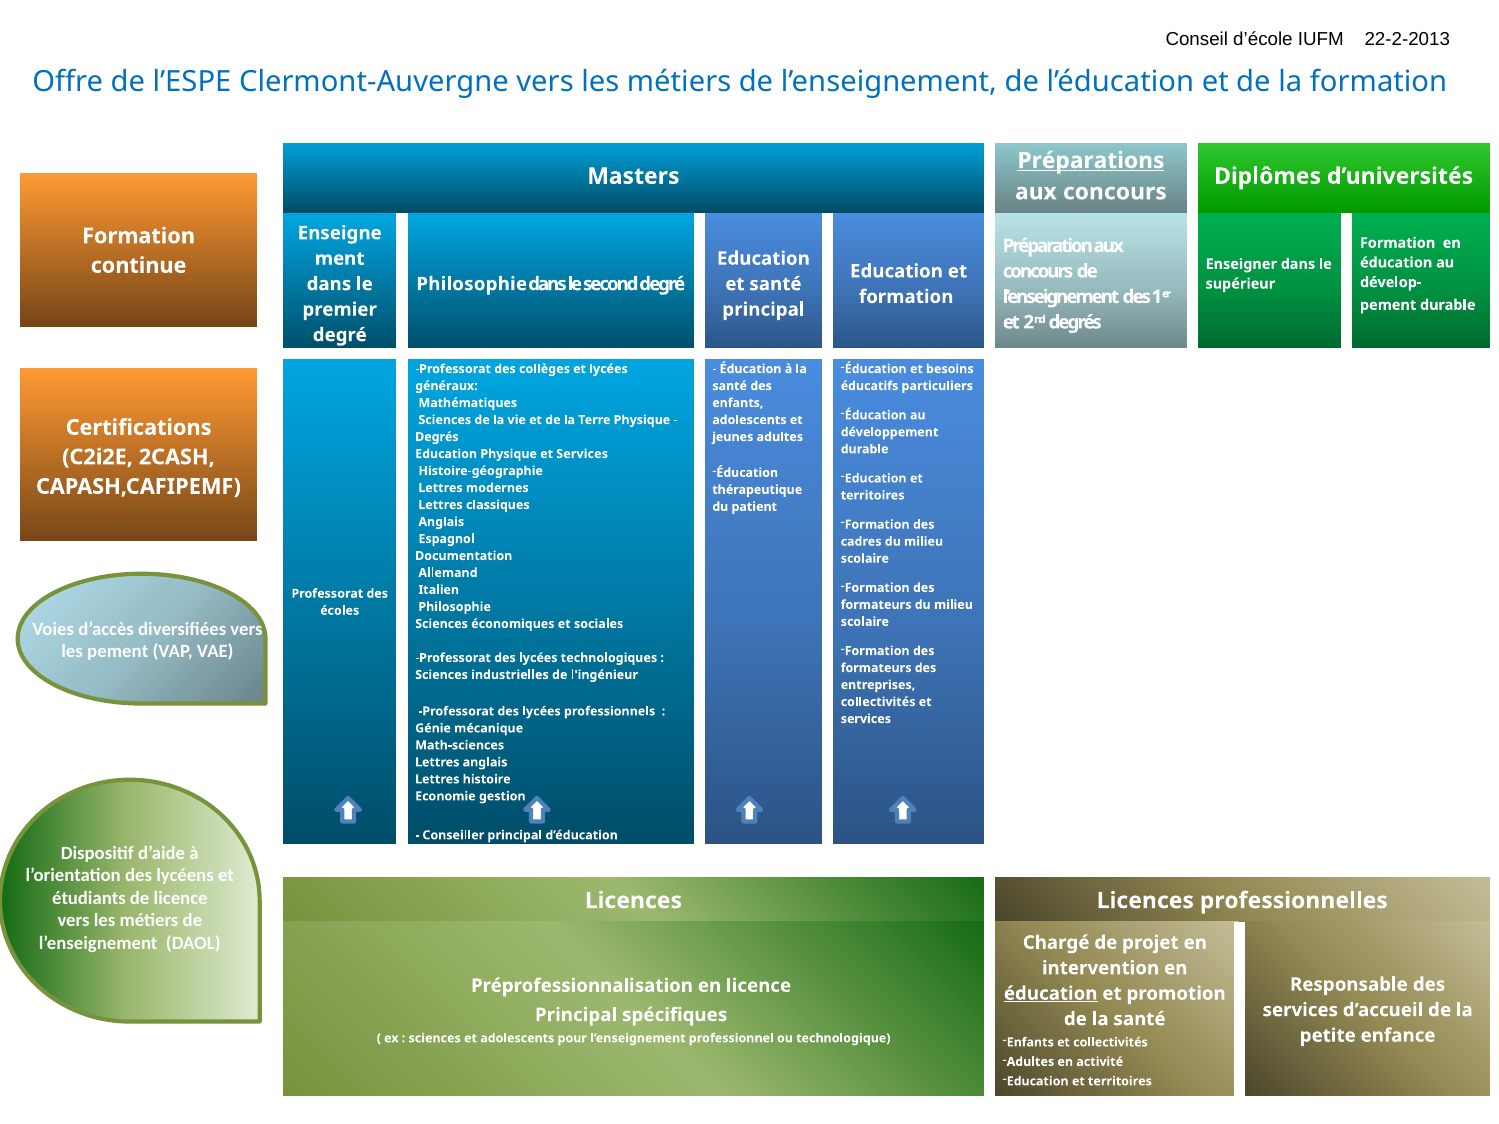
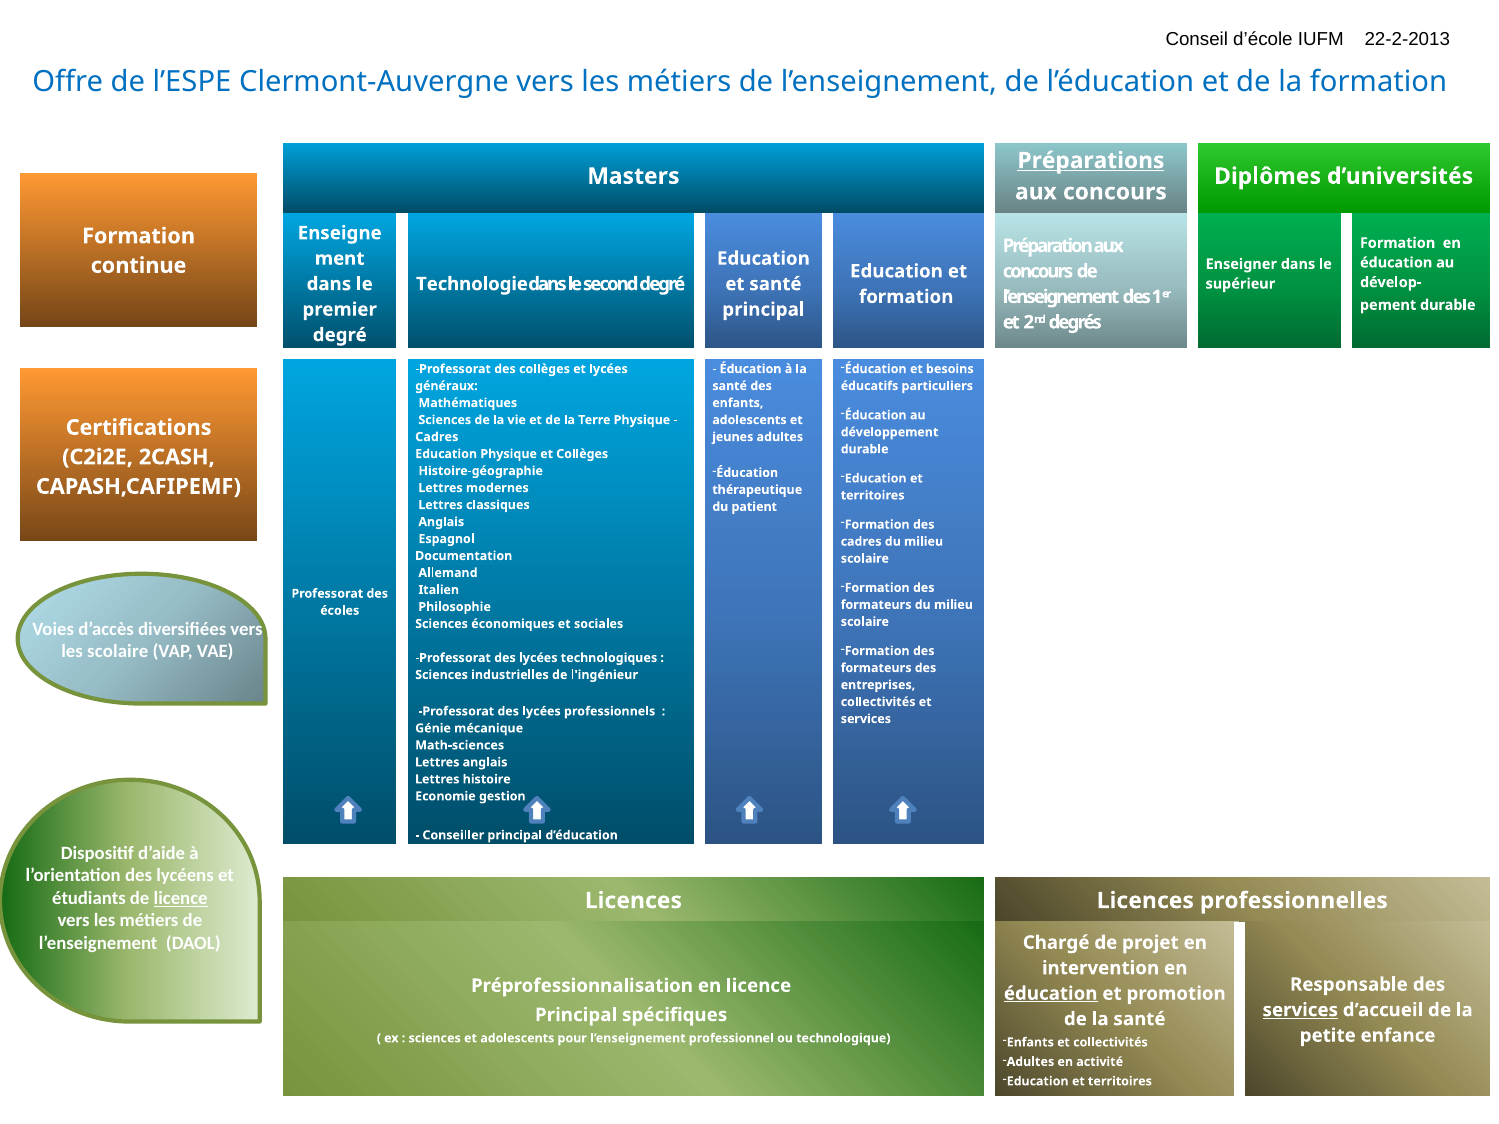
Philosophie: Philosophie -> Technologie (472, 284)
Degrés: Degrés -> Cadres (437, 437)
Physique et Services: Services -> Collèges (582, 454)
les pement: pement -> scolaire (118, 652)
licence underline: none -> present (181, 898)
services underline: none -> present (1300, 1010)
